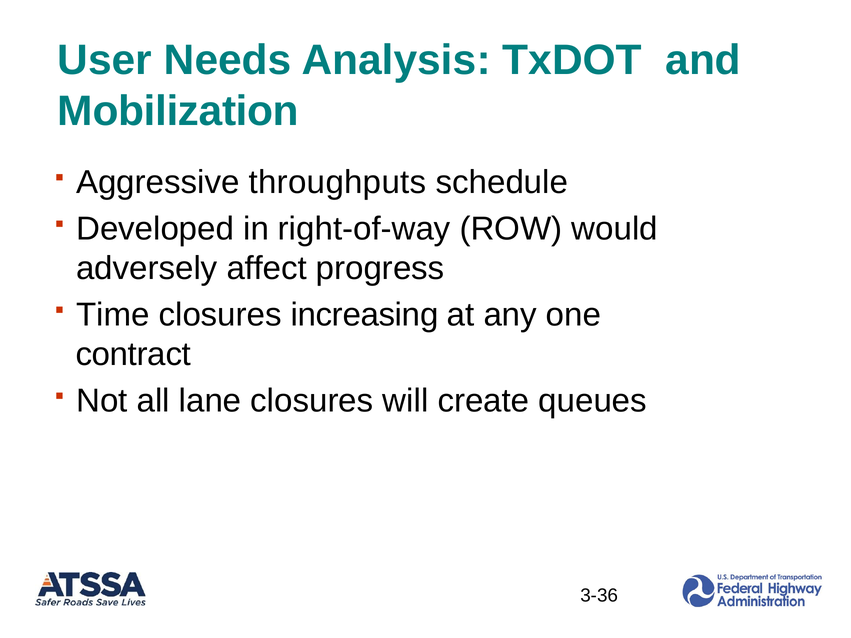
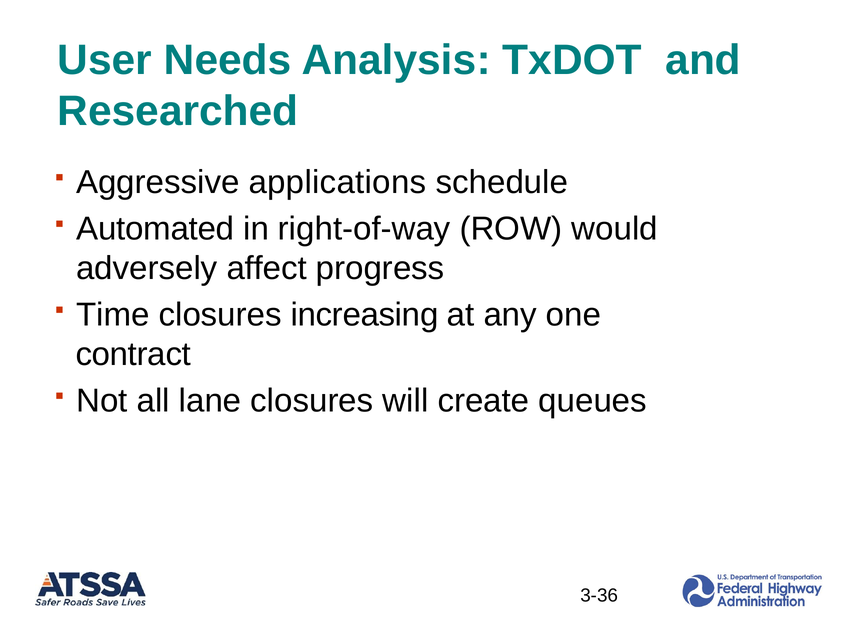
Mobilization: Mobilization -> Researched (178, 111)
throughputs: throughputs -> applications (337, 182)
Developed: Developed -> Automated (155, 229)
